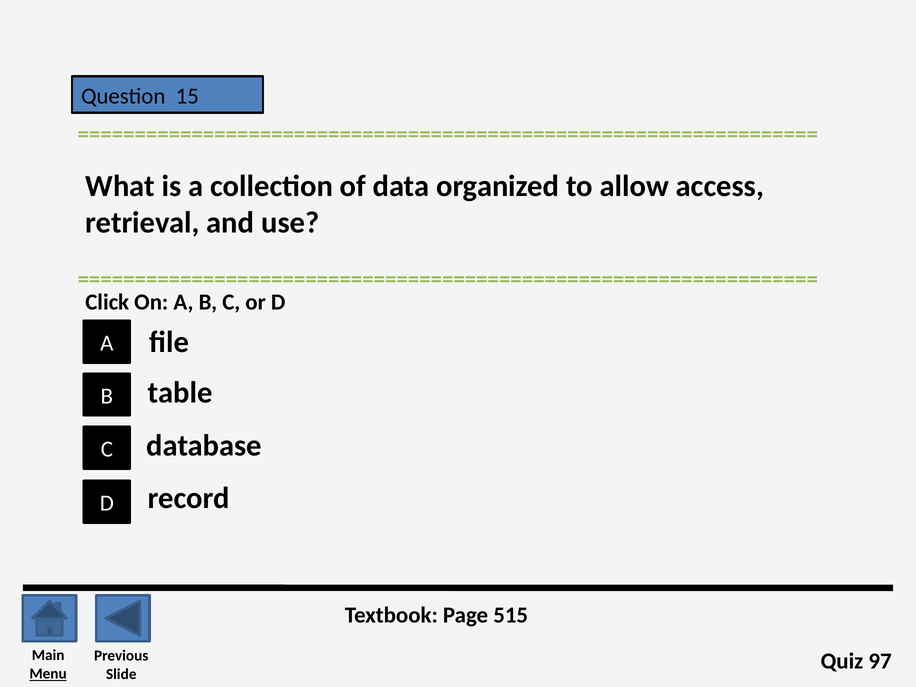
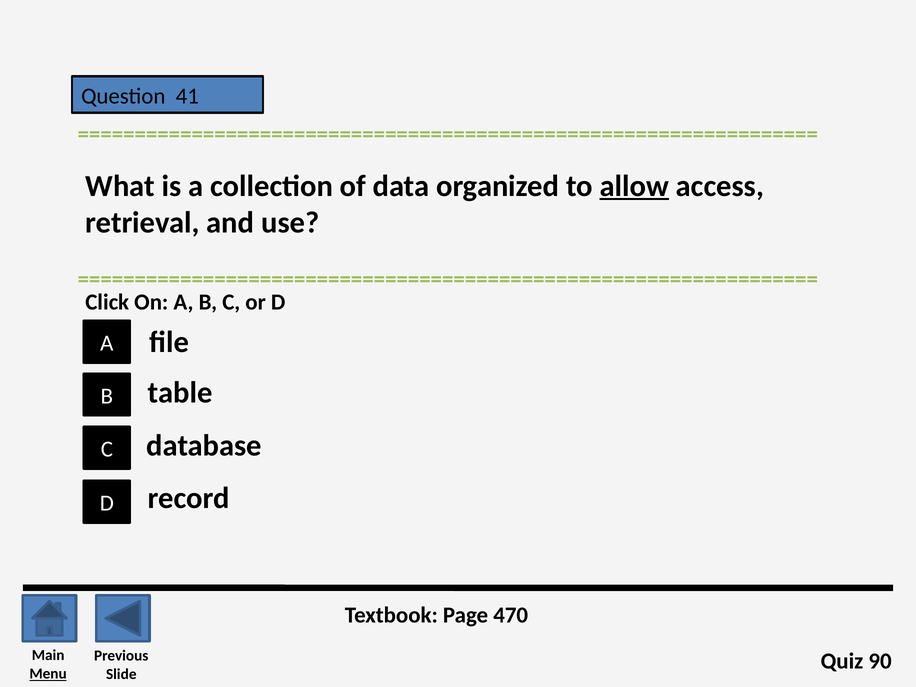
15: 15 -> 41 (187, 96)
allow underline: none -> present (634, 186)
515: 515 -> 470 (511, 615)
97: 97 -> 90 (880, 661)
